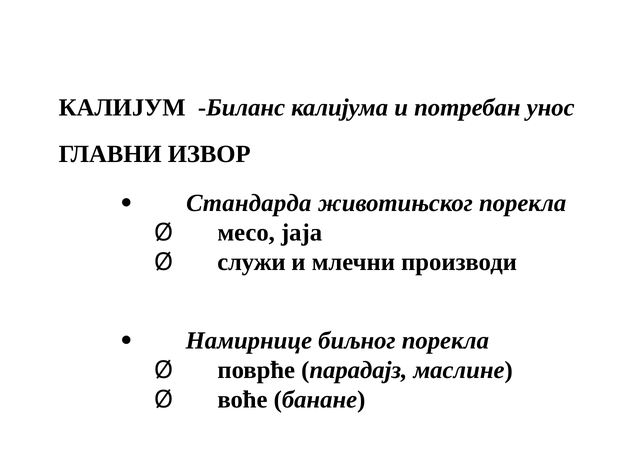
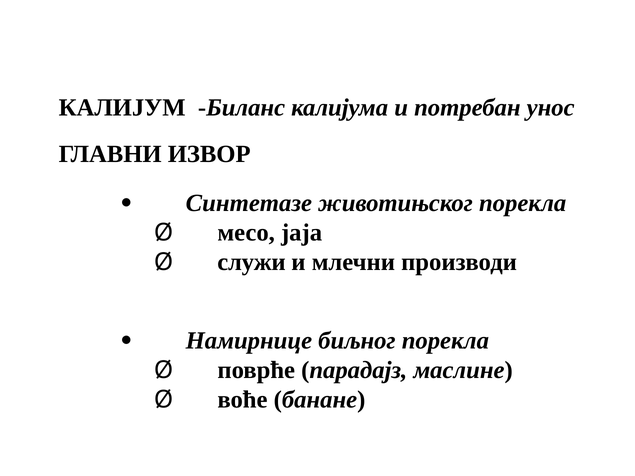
Стандарда: Стандарда -> Синтетазе (249, 203)
